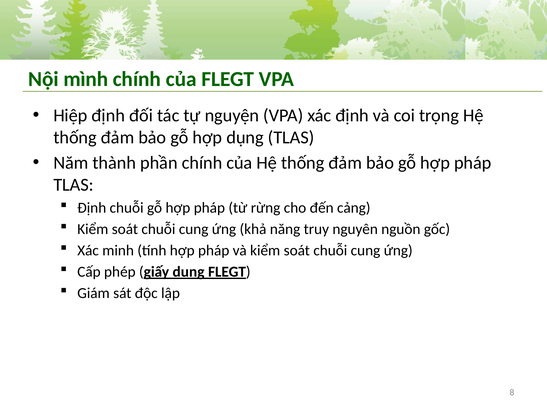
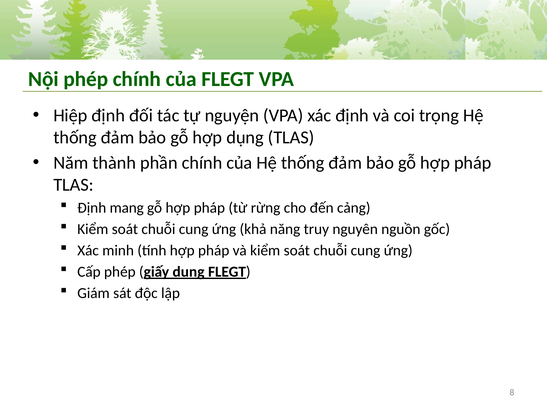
Nội mình: mình -> phép (86, 79)
Định chuỗi: chuỗi -> mang (127, 207)
